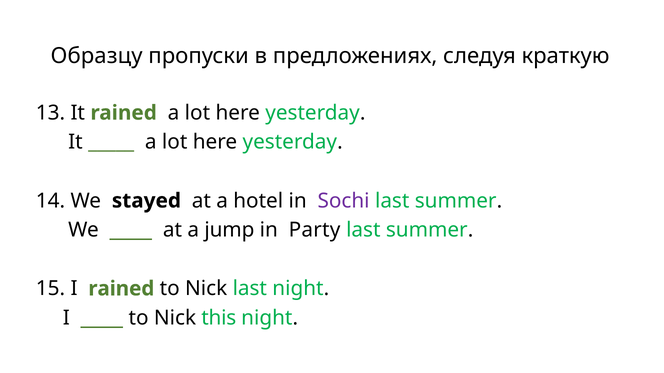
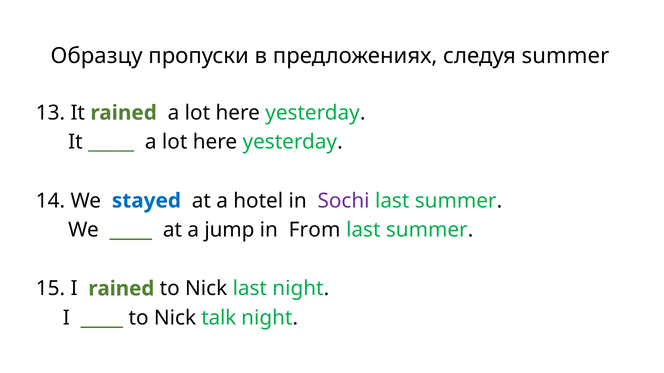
следуя краткую: краткую -> summer (565, 56)
stayed colour: black -> blue (146, 201)
Party: Party -> From (315, 230)
this: this -> talk (219, 318)
